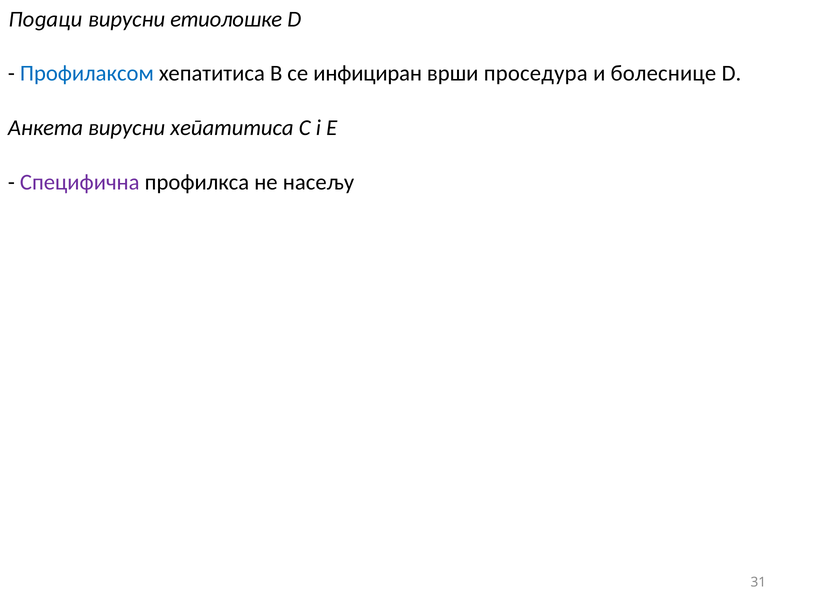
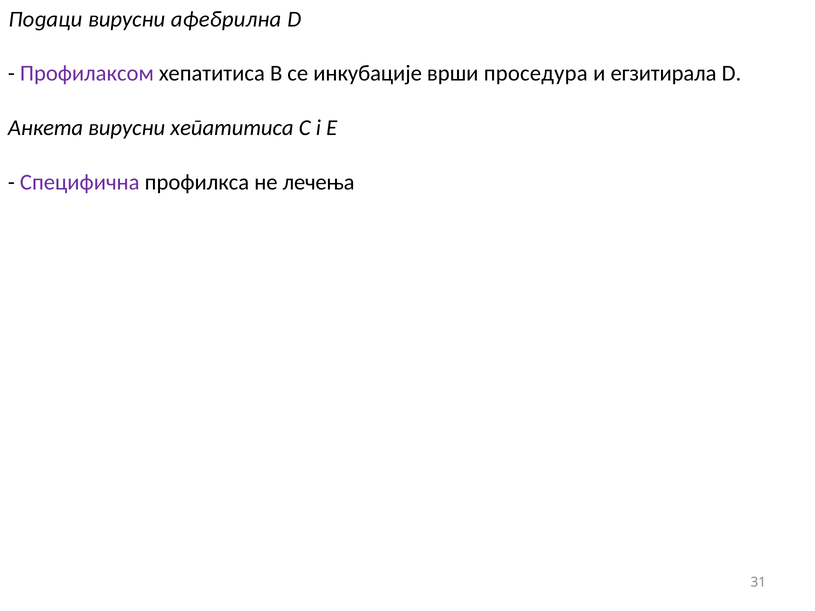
етиолошке: етиолошке -> афебрилна (226, 19)
Профилаксом colour: blue -> purple (87, 74)
инфициран: инфициран -> инкубације (368, 74)
болеснице: болеснице -> егзитирала (664, 74)
насељу: насељу -> лечења (319, 182)
